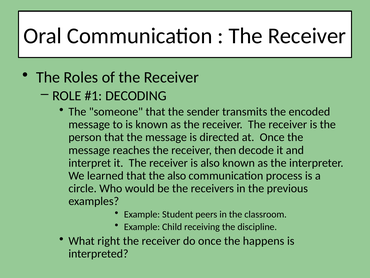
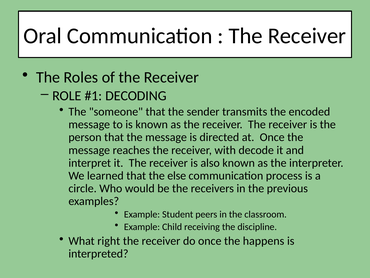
then: then -> with (225, 150)
the also: also -> else (177, 175)
